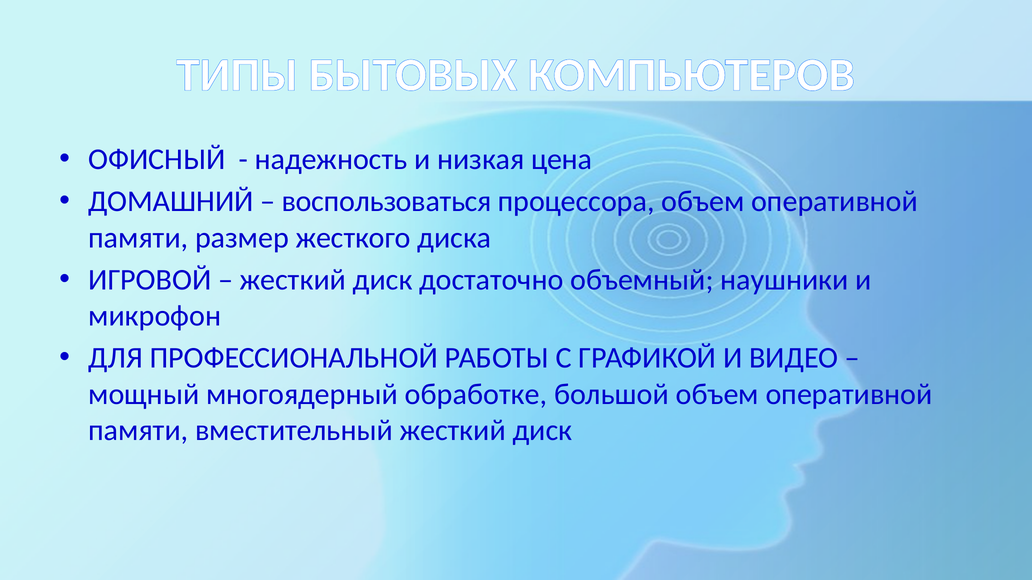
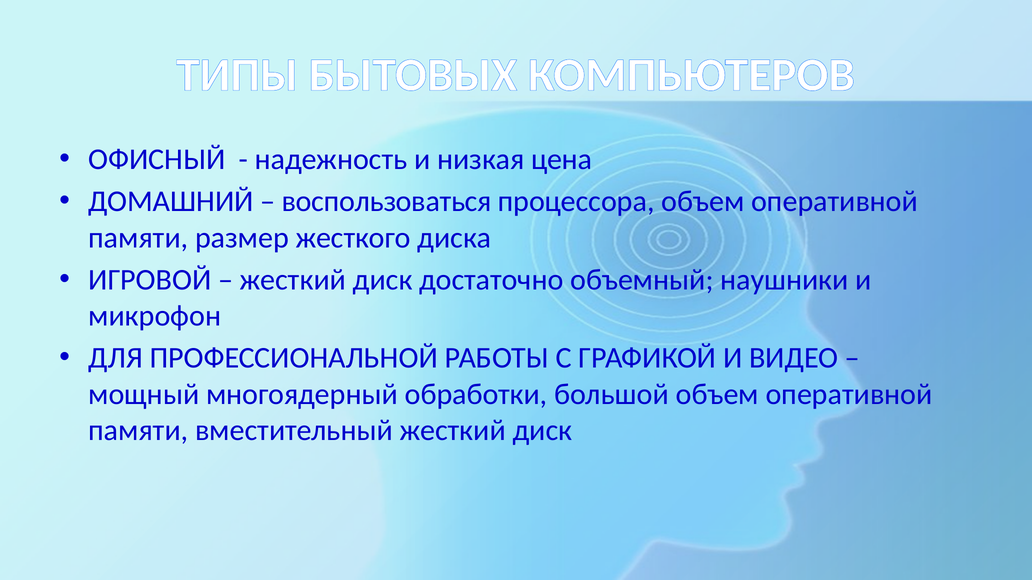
обработке: обработке -> обработки (476, 394)
